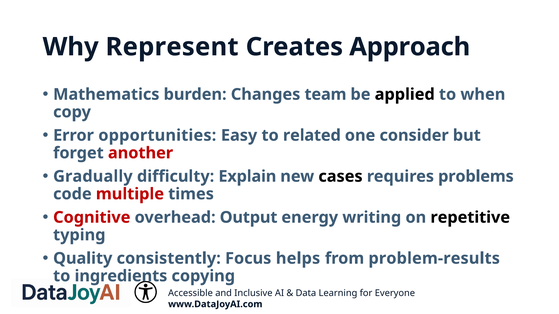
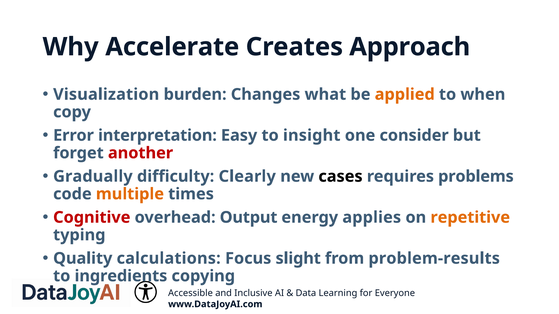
Represent: Represent -> Accelerate (172, 47)
Mathematics: Mathematics -> Visualization (106, 95)
team: team -> what (325, 95)
applied colour: black -> orange (405, 95)
opportunities: opportunities -> interpretation (157, 136)
related: related -> insight (312, 136)
Explain: Explain -> Clearly (247, 177)
multiple colour: red -> orange (130, 194)
writing: writing -> applies (372, 218)
repetitive colour: black -> orange (470, 218)
consistently: consistently -> calculations (169, 259)
helps: helps -> slight (298, 259)
